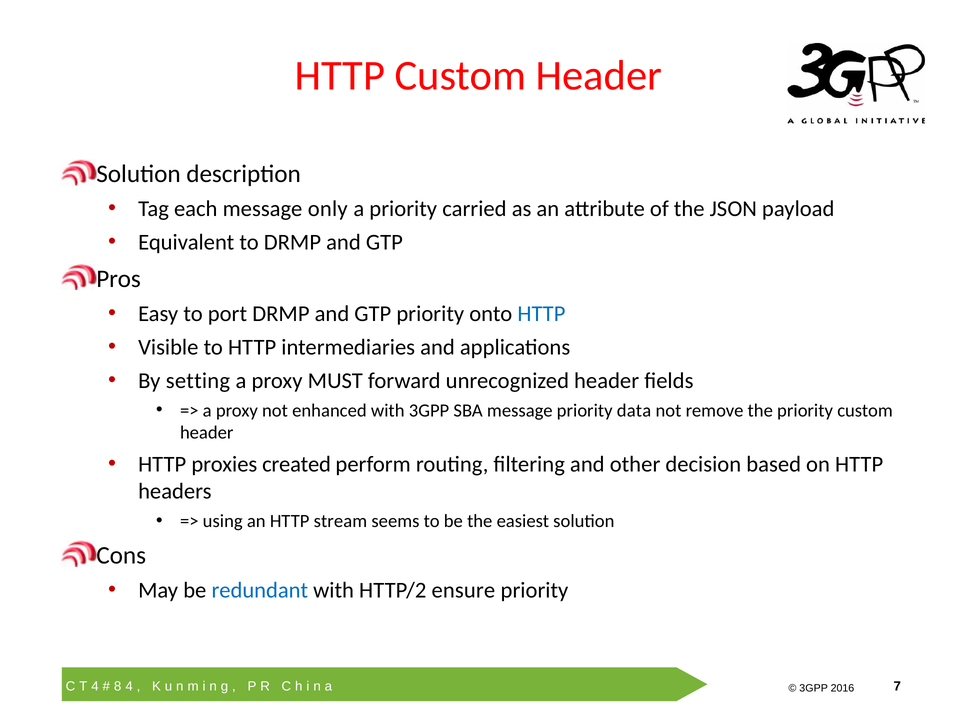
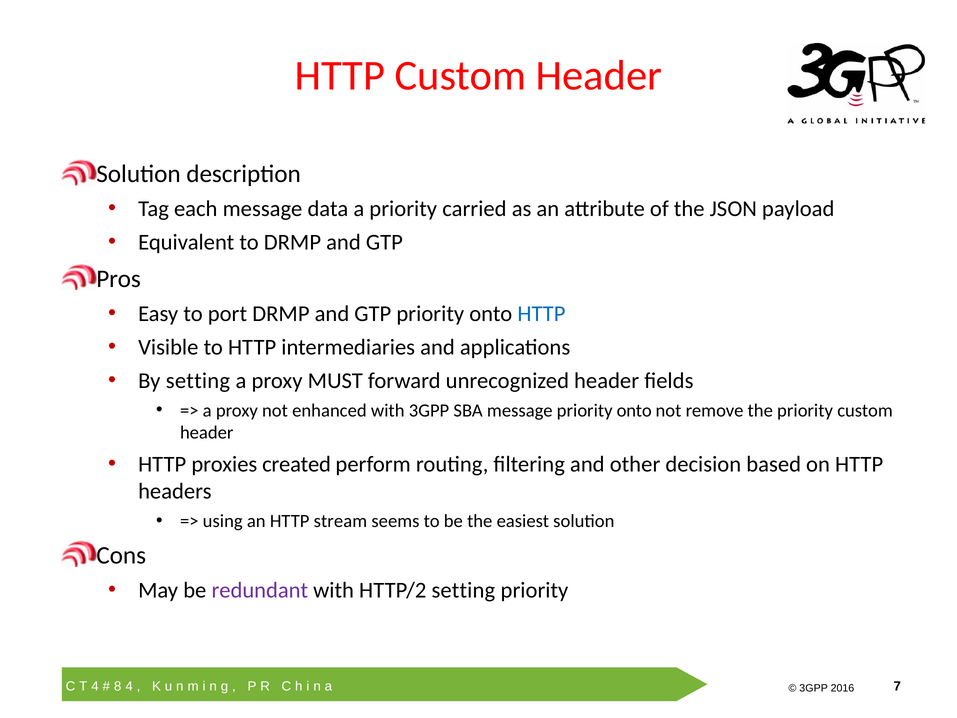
only: only -> data (328, 209)
message priority data: data -> onto (634, 410)
redundant colour: blue -> purple (260, 590)
HTTP/2 ensure: ensure -> setting (463, 590)
